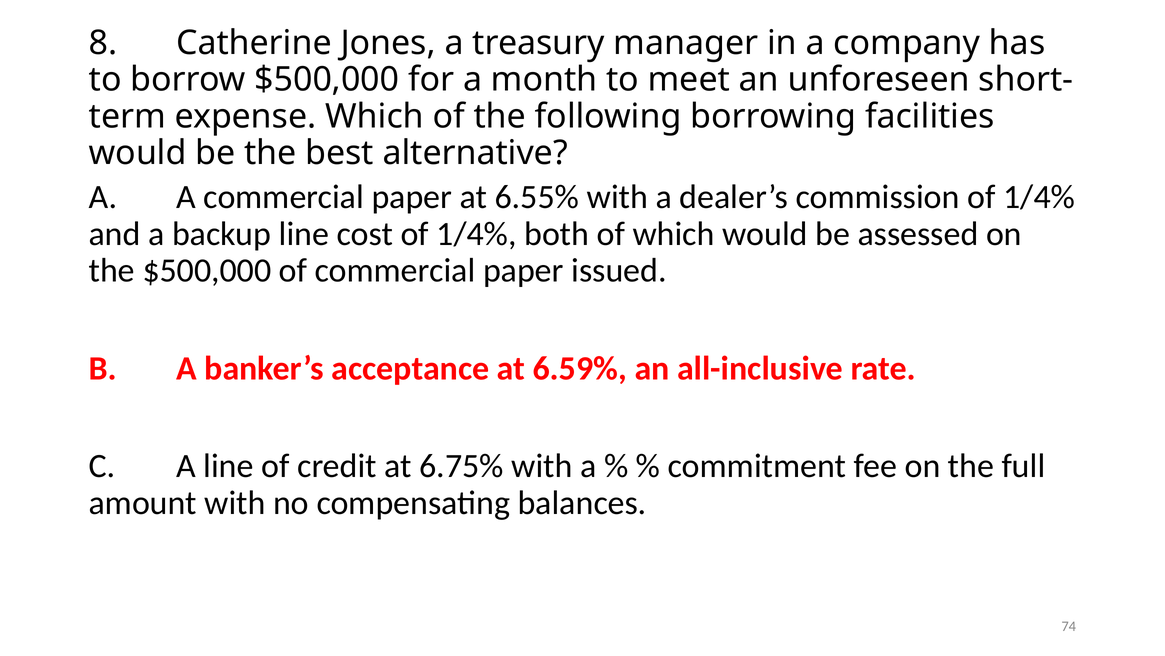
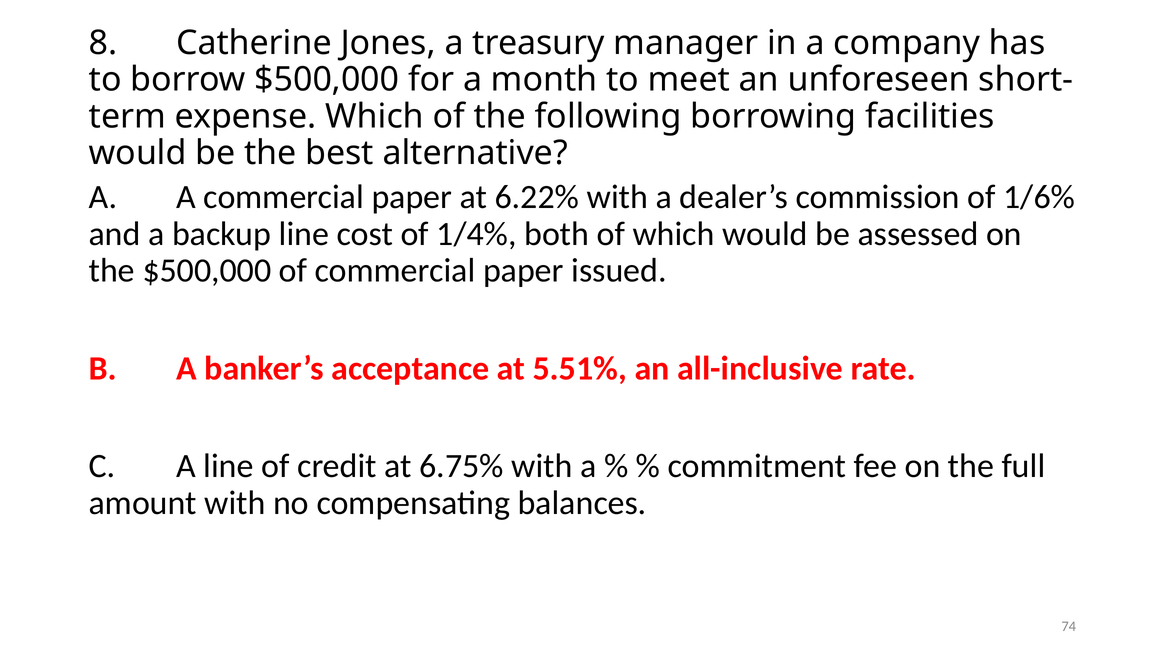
6.55%: 6.55% -> 6.22% (537, 197)
commission of 1/4%: 1/4% -> 1/6% (1039, 197)
6.59%: 6.59% -> 5.51% (580, 368)
